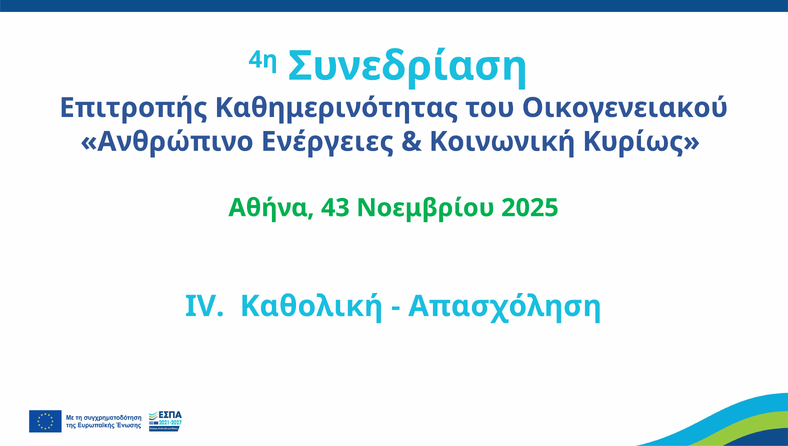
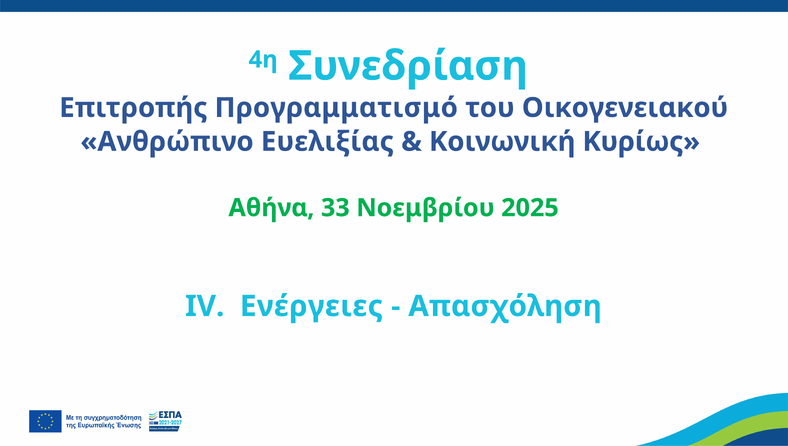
Καθημερινότητας: Καθημερινότητας -> Προγραμματισμό (336, 108)
Ενέργειες: Ενέργειες -> Ευελιξίας (327, 142)
43: 43 -> 33 (335, 208)
Καθολική: Καθολική -> Ενέργειες (311, 306)
